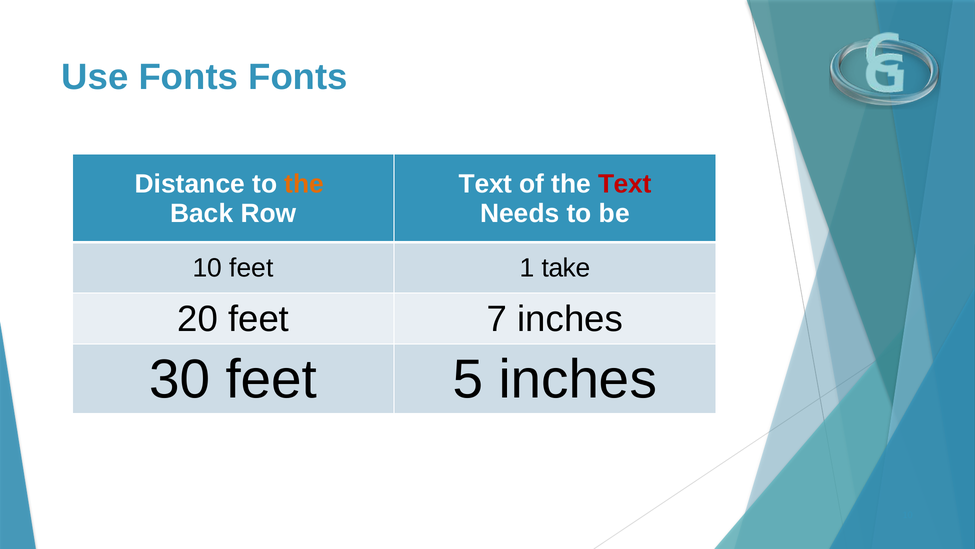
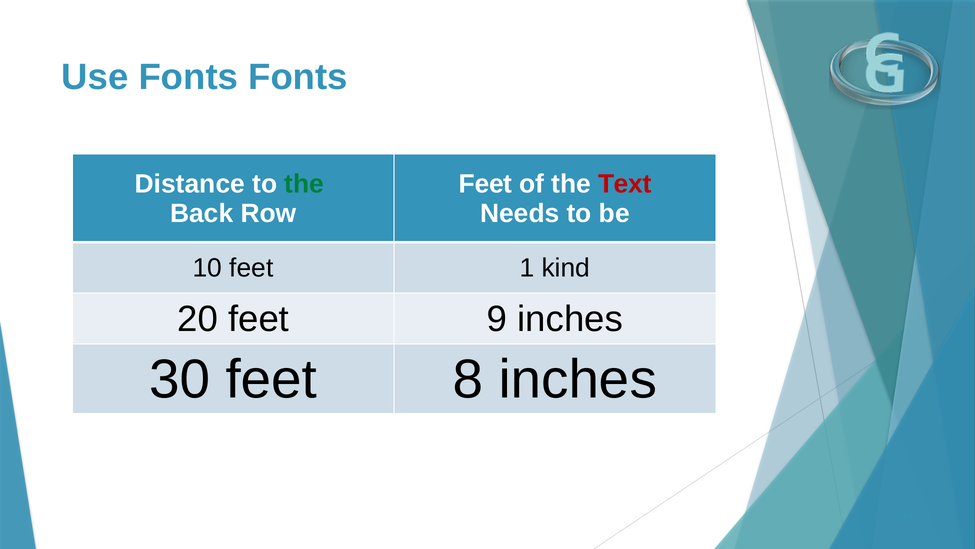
the colour: orange -> green (304, 184)
Text: Text -> Feet (486, 184)
take: take -> kind (566, 268)
7: 7 -> 9 (497, 319)
5: 5 -> 8 (468, 379)
